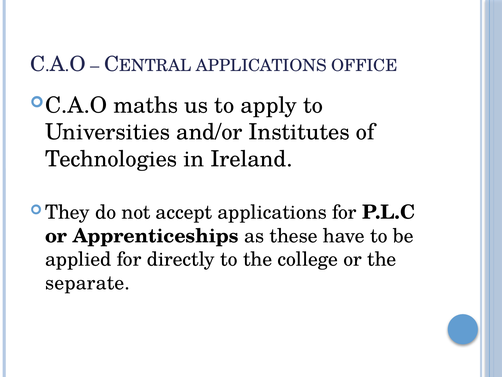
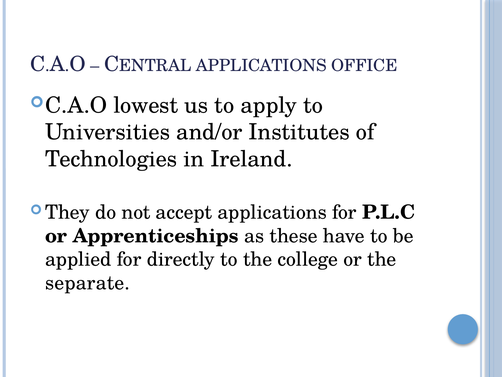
maths: maths -> lowest (146, 105)
